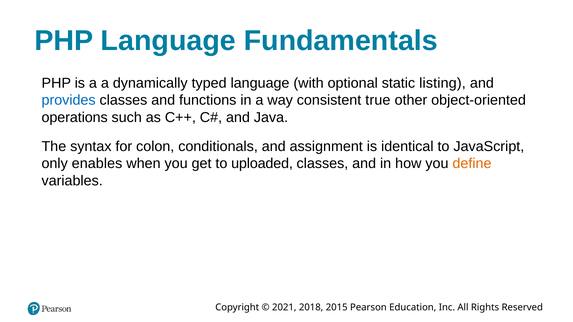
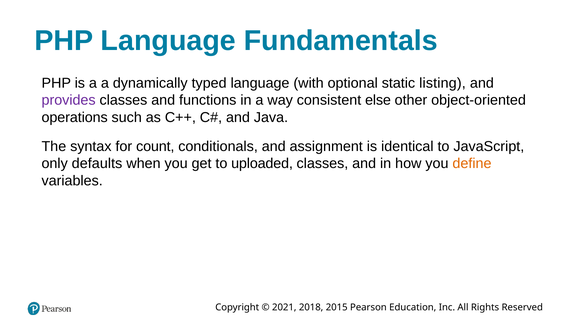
provides colour: blue -> purple (69, 100)
true: true -> else (378, 100)
colon: colon -> count (155, 147)
enables: enables -> defaults (97, 164)
